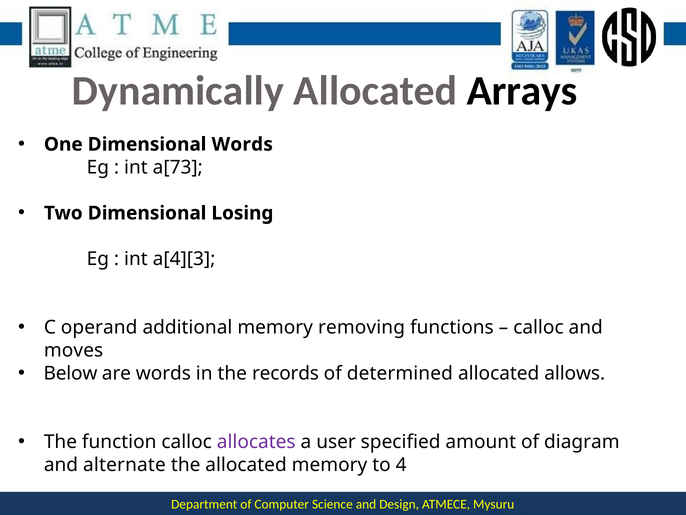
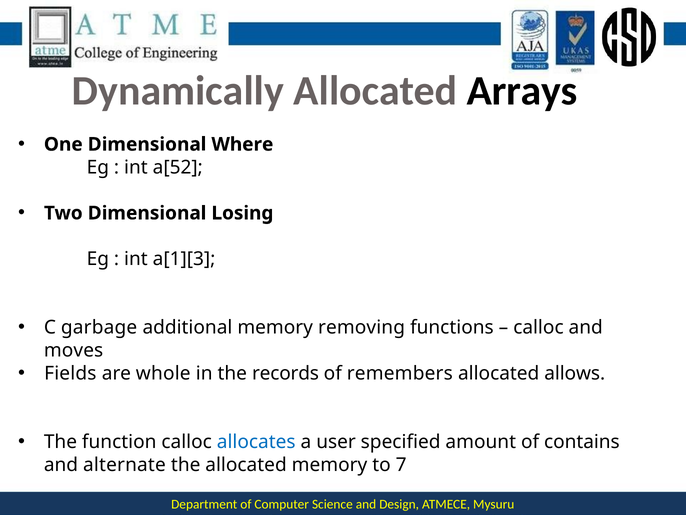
Dimensional Words: Words -> Where (242, 144)
a[73: a[73 -> a[52 (178, 167)
a[4][3: a[4][3 -> a[1][3 (184, 259)
operand: operand -> garbage (99, 327)
Below: Below -> Fields (70, 373)
are words: words -> whole (163, 373)
determined: determined -> remembers (400, 373)
allocates colour: purple -> blue (256, 442)
diagram: diagram -> contains (582, 442)
4: 4 -> 7 (401, 465)
